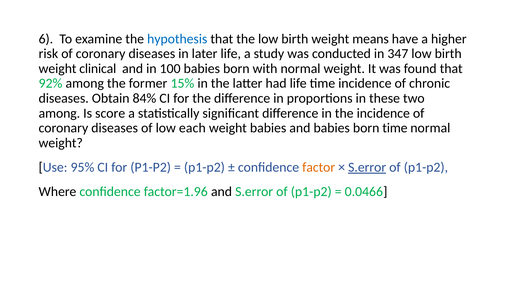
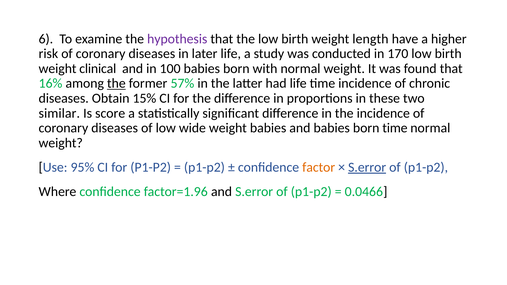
hypothesis colour: blue -> purple (177, 39)
means: means -> length (370, 39)
347: 347 -> 170 (398, 54)
92%: 92% -> 16% (50, 83)
the underline: none -> present (116, 83)
15%: 15% -> 57% (182, 83)
84%: 84% -> 15% (144, 98)
among: among -> similar (59, 113)
each: each -> wide (192, 128)
